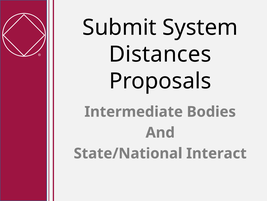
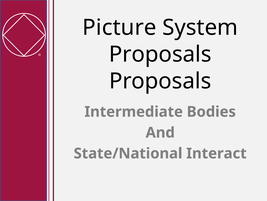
Submit: Submit -> Picture (119, 27)
Distances: Distances -> Proposals (160, 54)
